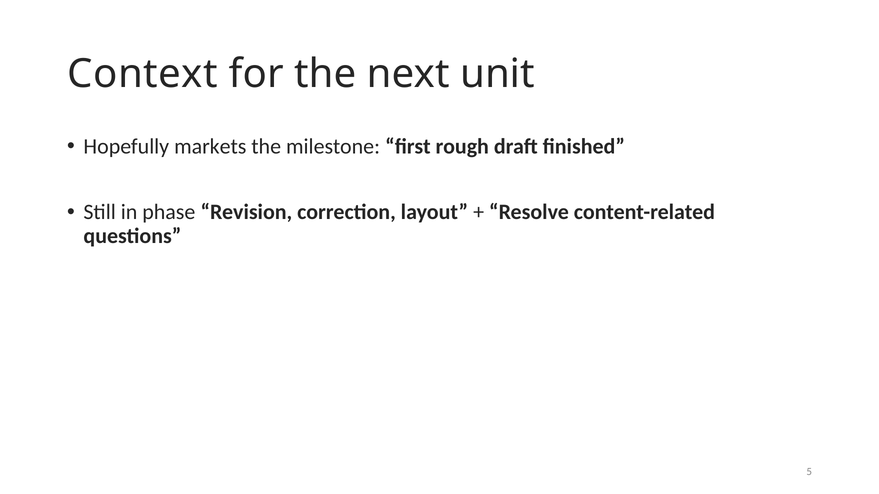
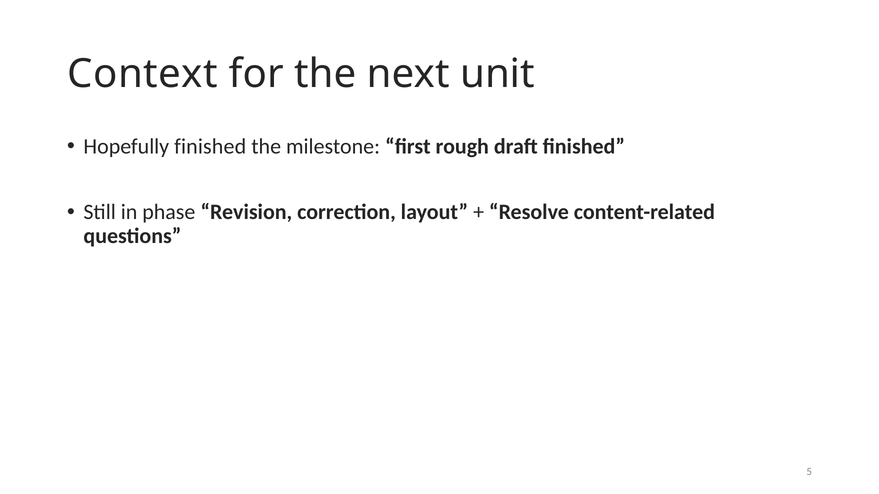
Hopefully markets: markets -> finished (210, 147)
